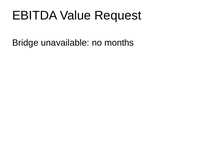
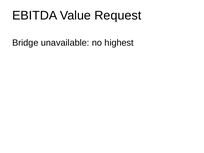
months: months -> highest (119, 43)
